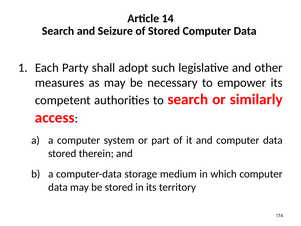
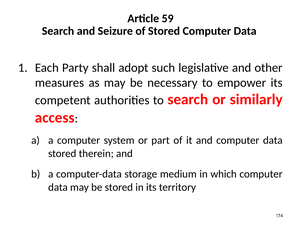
14: 14 -> 59 (168, 18)
